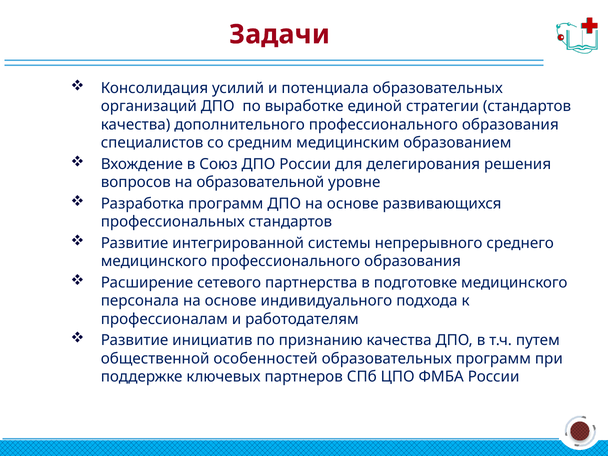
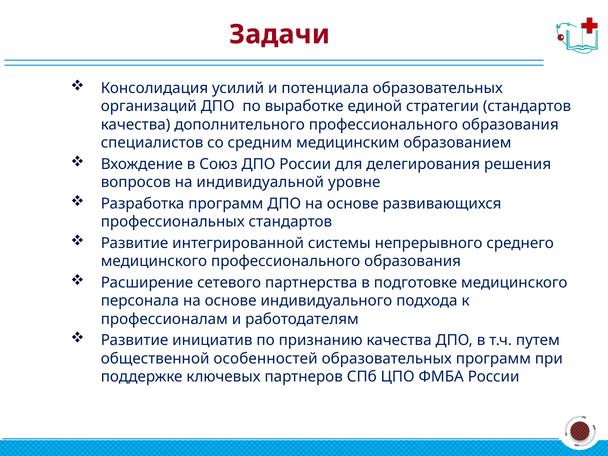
образовательной: образовательной -> индивидуальной (260, 182)
